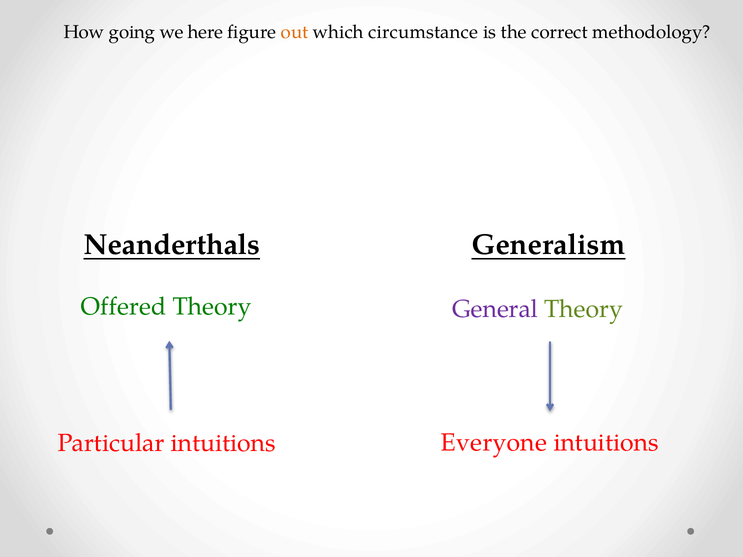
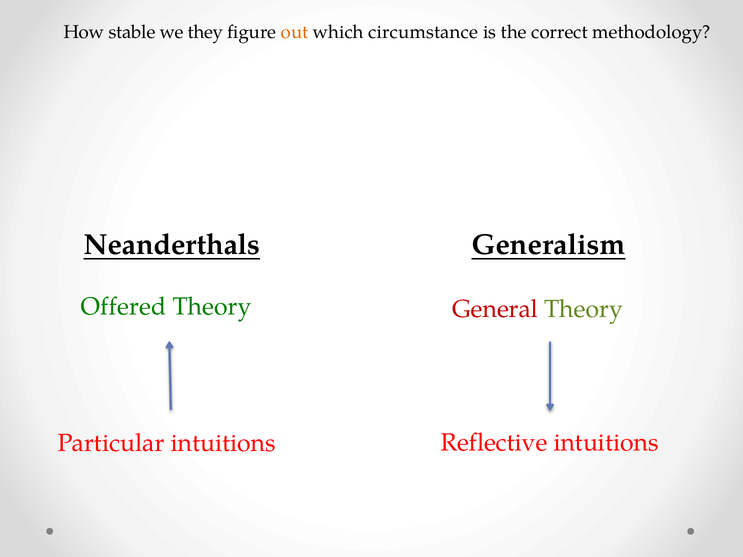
going: going -> stable (132, 32)
here: here -> they (205, 32)
General colour: purple -> red (495, 309)
Everyone: Everyone -> Reflective (494, 443)
